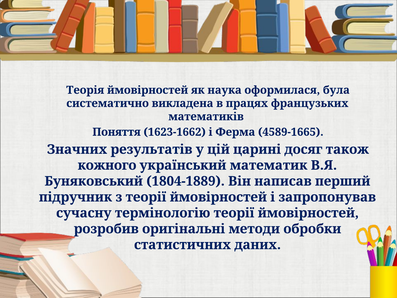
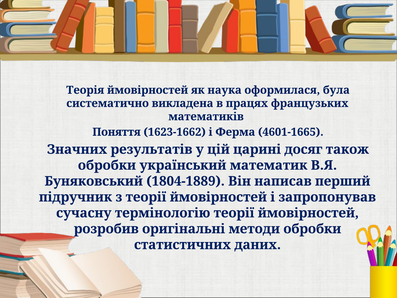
4589-1665: 4589-1665 -> 4601-1665 (291, 132)
кожного: кожного -> обробки (107, 165)
